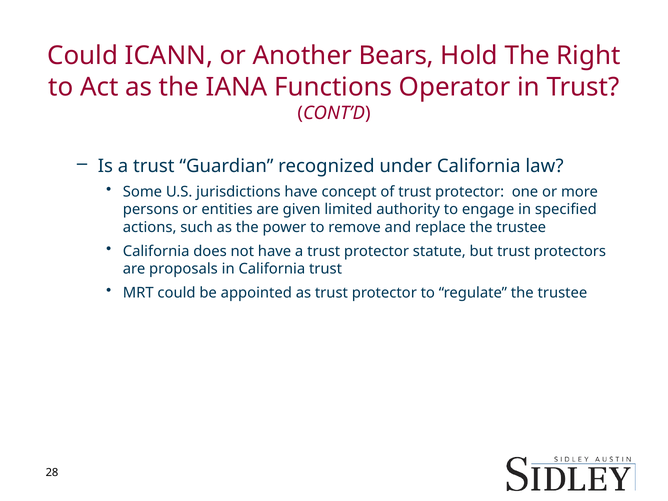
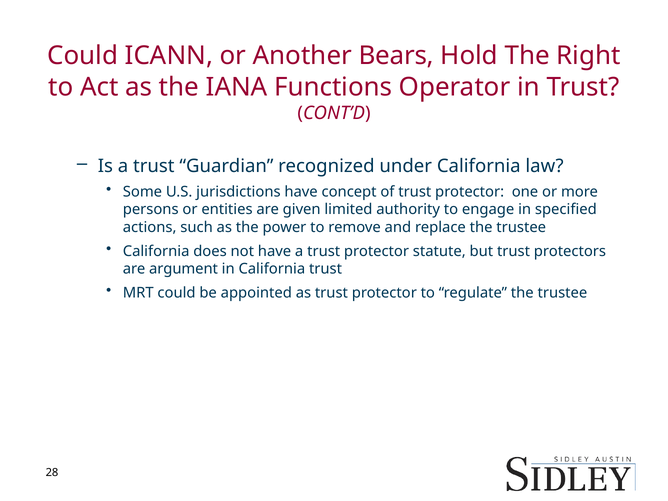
proposals: proposals -> argument (184, 269)
